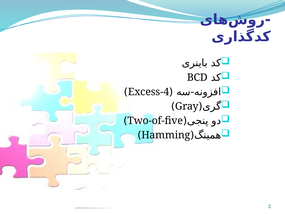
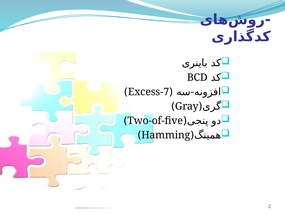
Excess-4: Excess-4 -> Excess-7 (149, 92)
